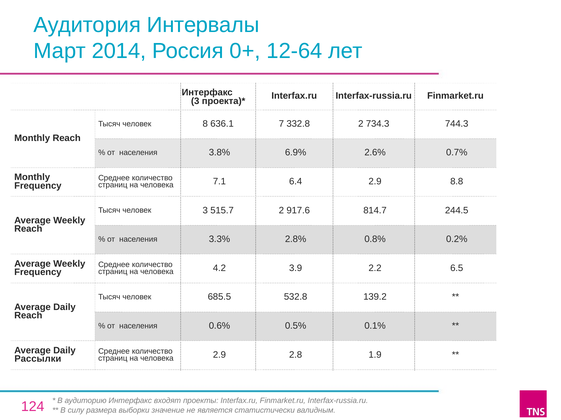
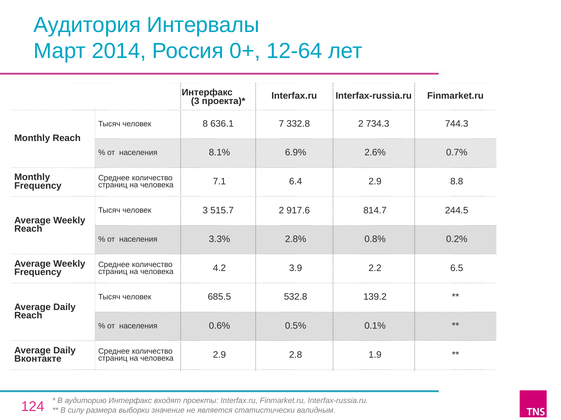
3.8%: 3.8% -> 8.1% (219, 153)
Рассылки: Рассылки -> Вконтакте (38, 359)
